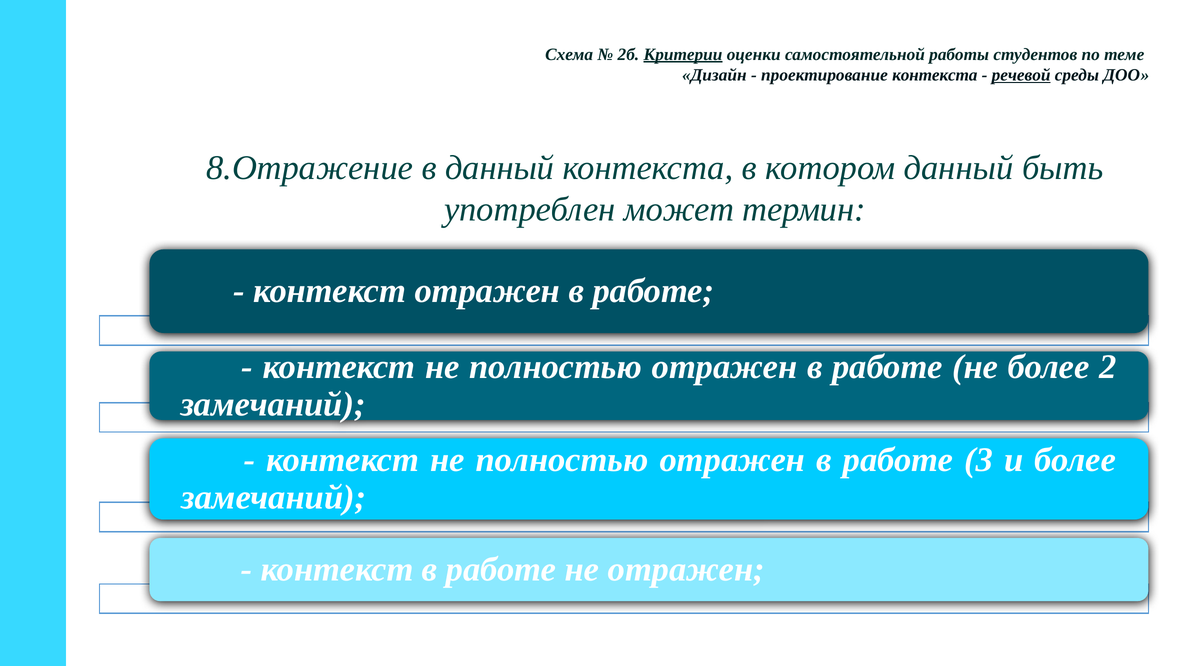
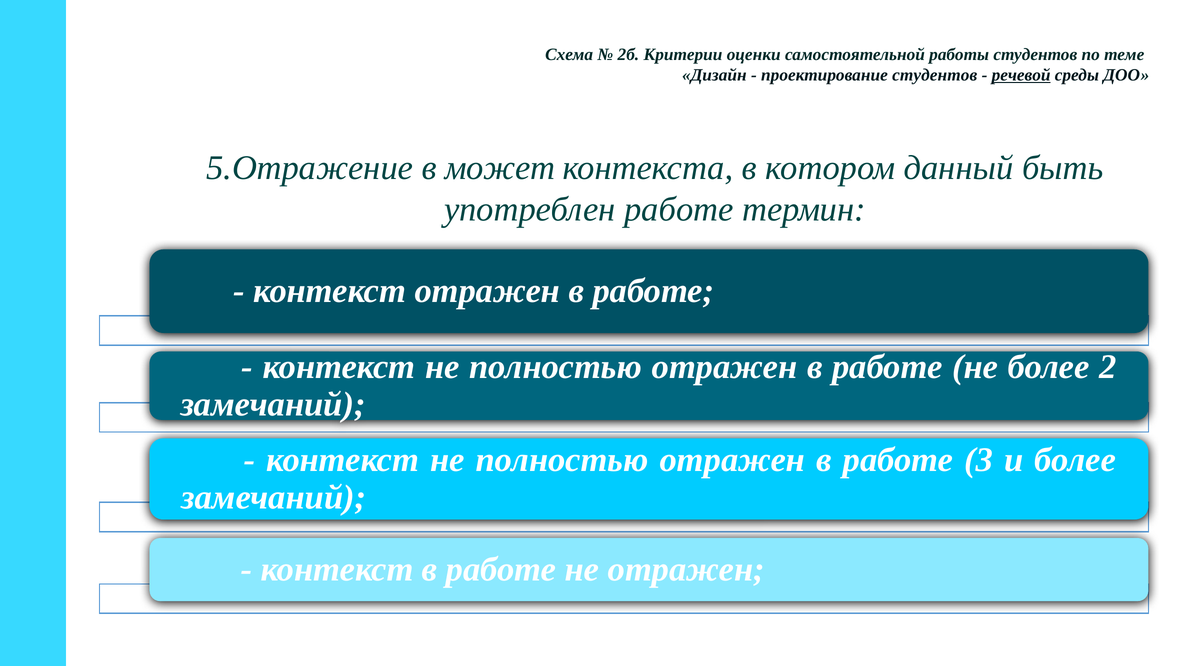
Критерии underline: present -> none (683, 54)
проектирование контекста: контекста -> студентов (935, 75)
8.Отражение: 8.Отражение -> 5.Отражение (310, 168)
в данный: данный -> может (500, 168)
употреблен может: может -> работе (679, 210)
